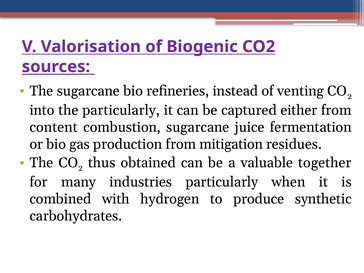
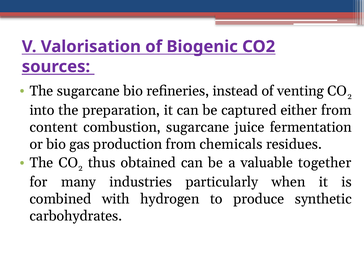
the particularly: particularly -> preparation (121, 110)
mitigation: mitigation -> chemicals (231, 144)
